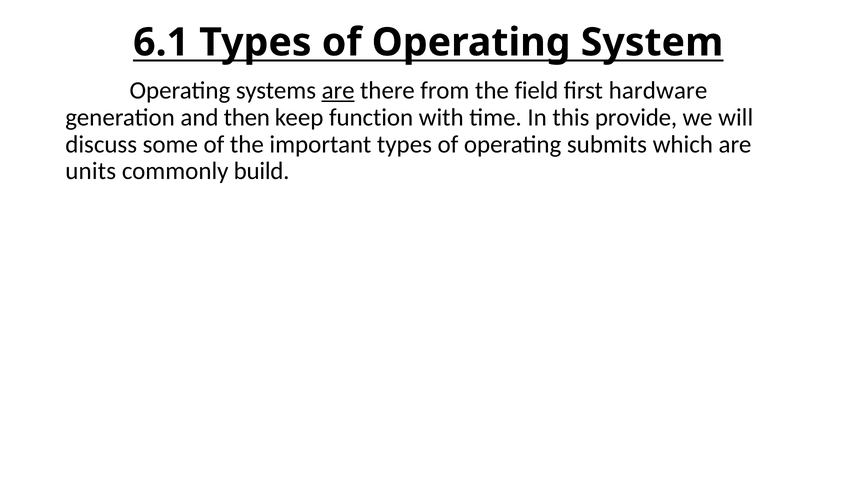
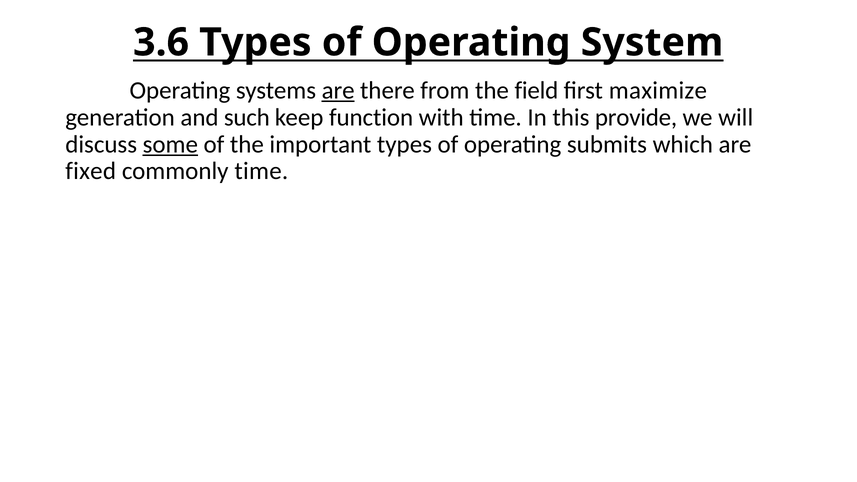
6.1: 6.1 -> 3.6 (161, 42)
hardware: hardware -> maximize (658, 90)
then: then -> such (247, 117)
some underline: none -> present (170, 144)
units: units -> fixed (91, 171)
commonly build: build -> time (261, 171)
